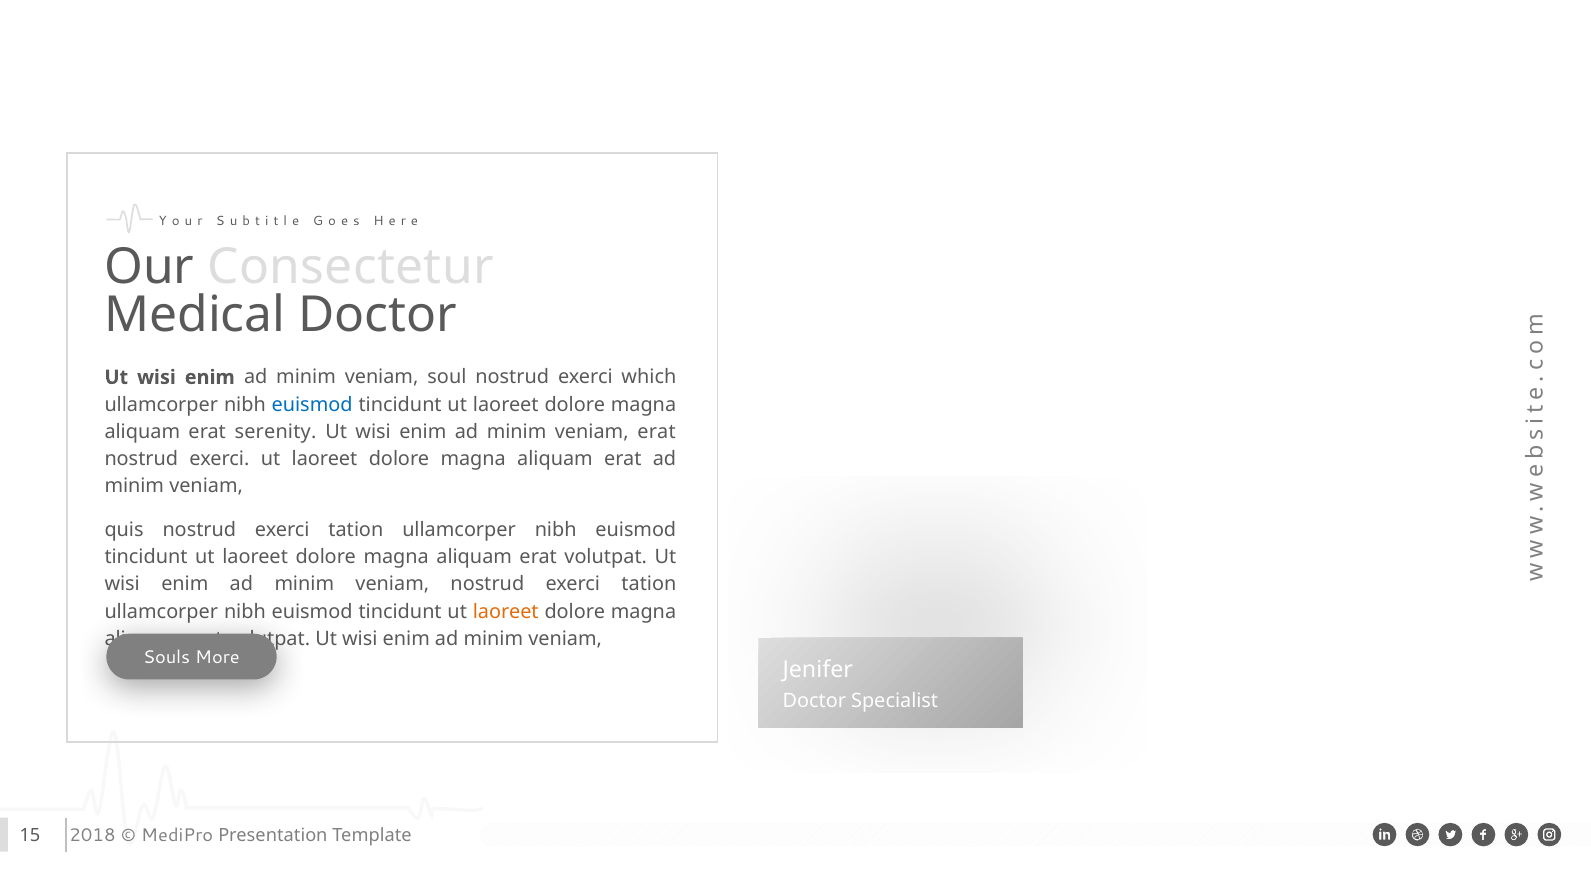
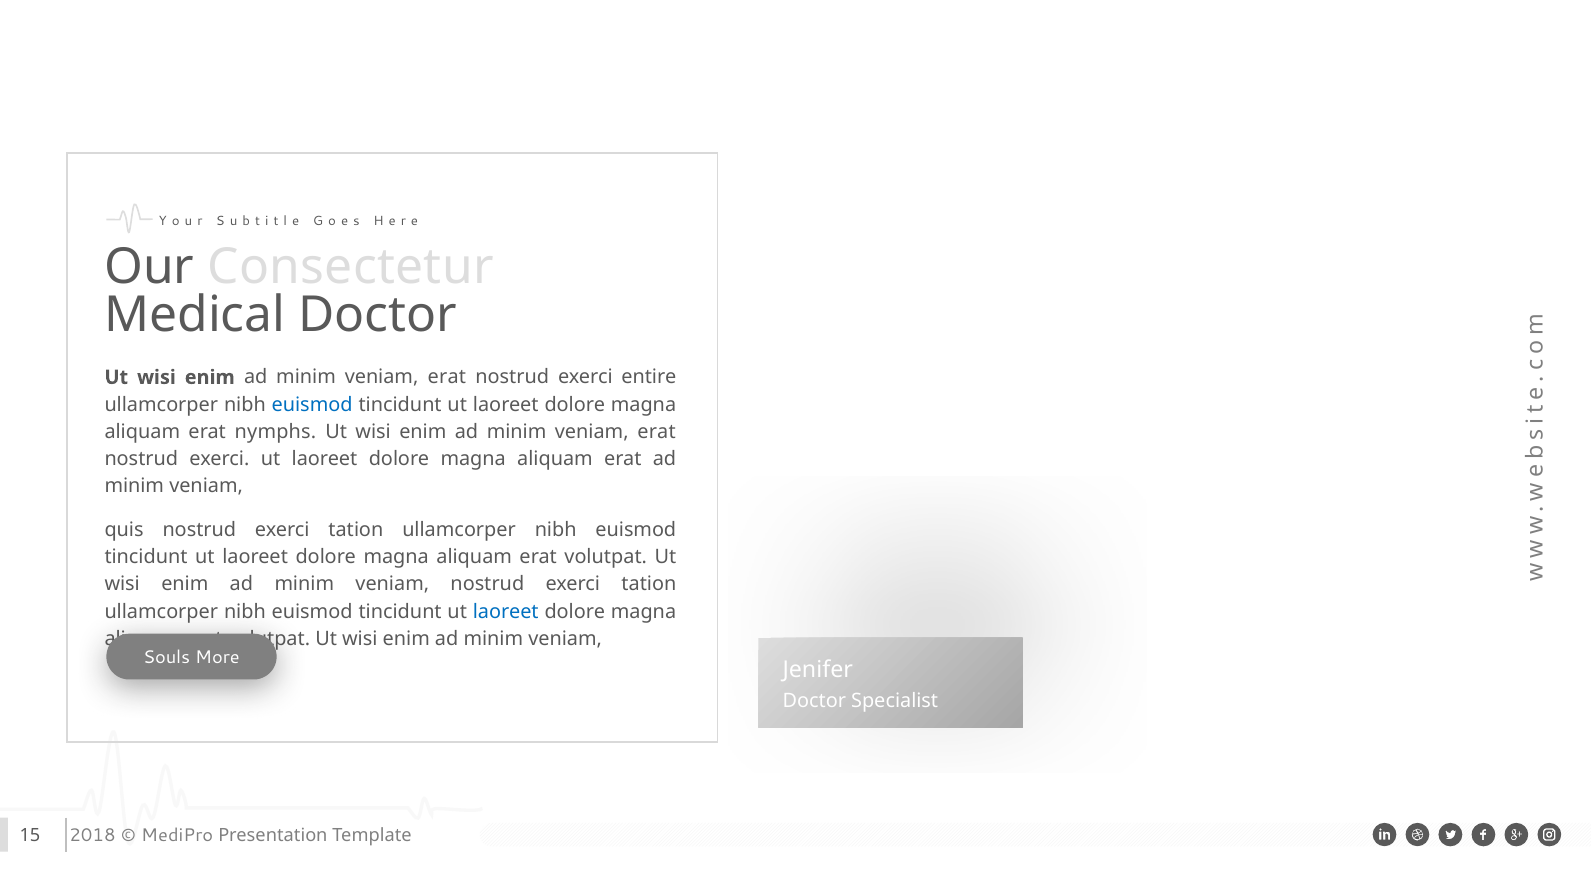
soul: soul -> erat (447, 377)
which: which -> entire (649, 377)
serenity: serenity -> nymphs (275, 432)
laoreet colour: orange -> blue (506, 611)
